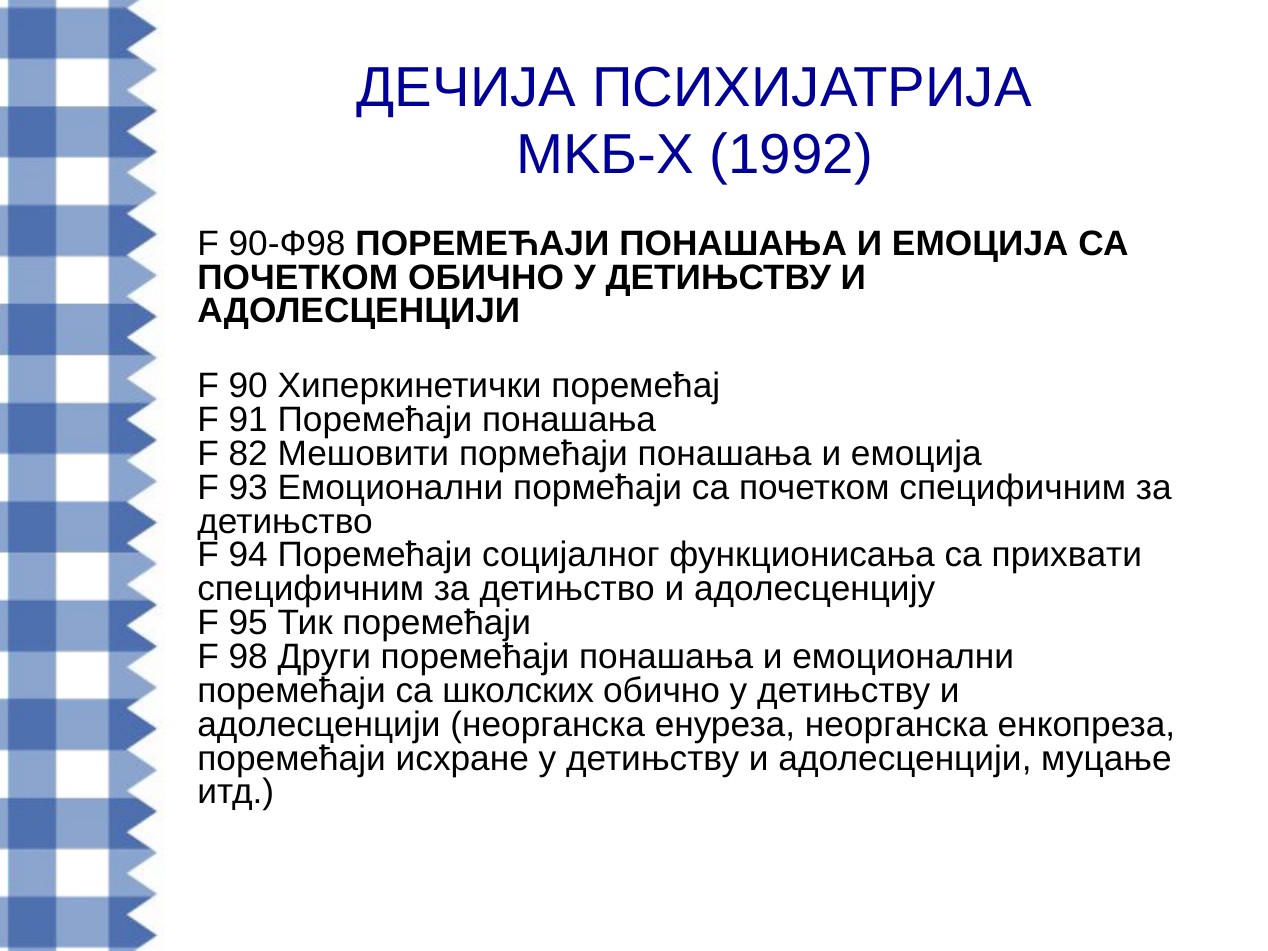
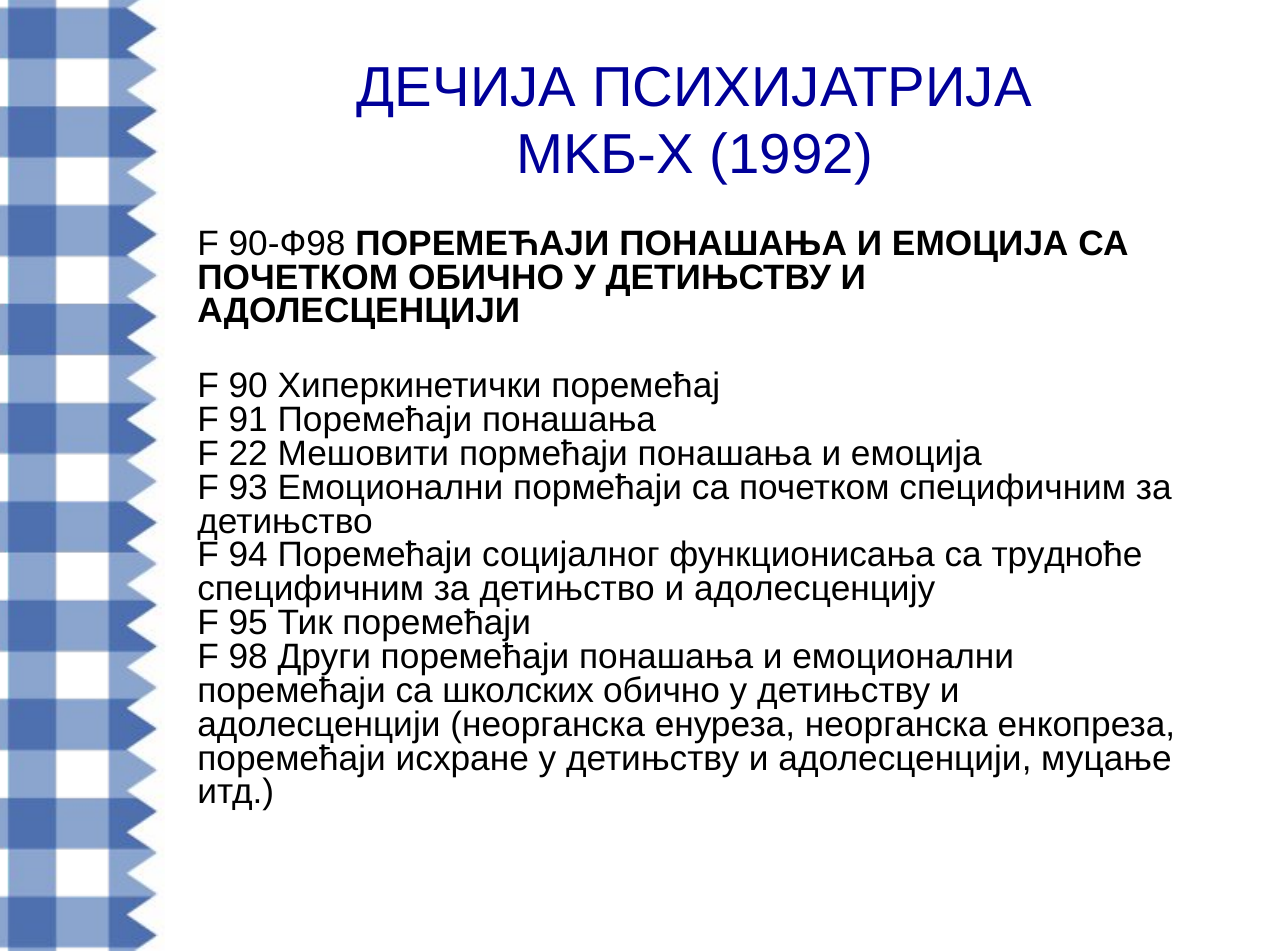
82: 82 -> 22 (248, 454)
прихвати: прихвати -> трудноће (1067, 555)
